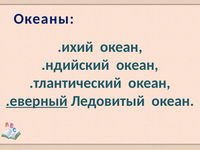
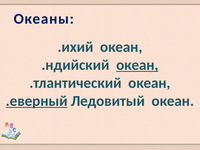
океан underline: none -> present (137, 65)
